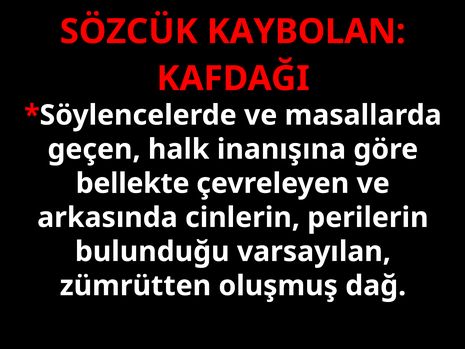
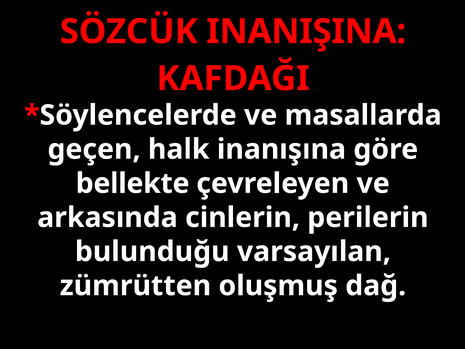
KAYBOLAN: KAYBOLAN -> INANIŞINA (306, 32)
